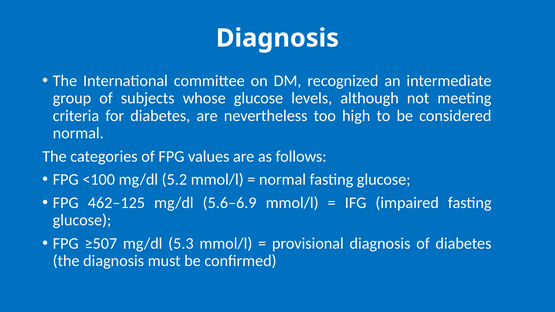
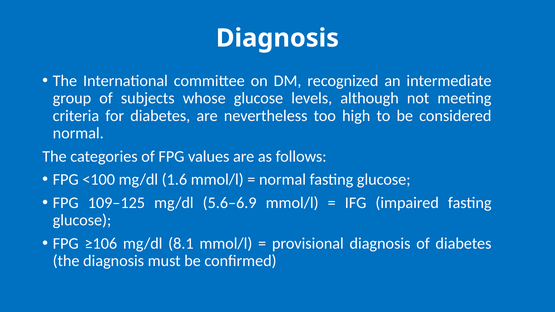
5.2: 5.2 -> 1.6 (174, 180)
462–125: 462–125 -> 109–125 (116, 203)
≥507: ≥507 -> ≥106 (101, 244)
5.3: 5.3 -> 8.1 (181, 244)
